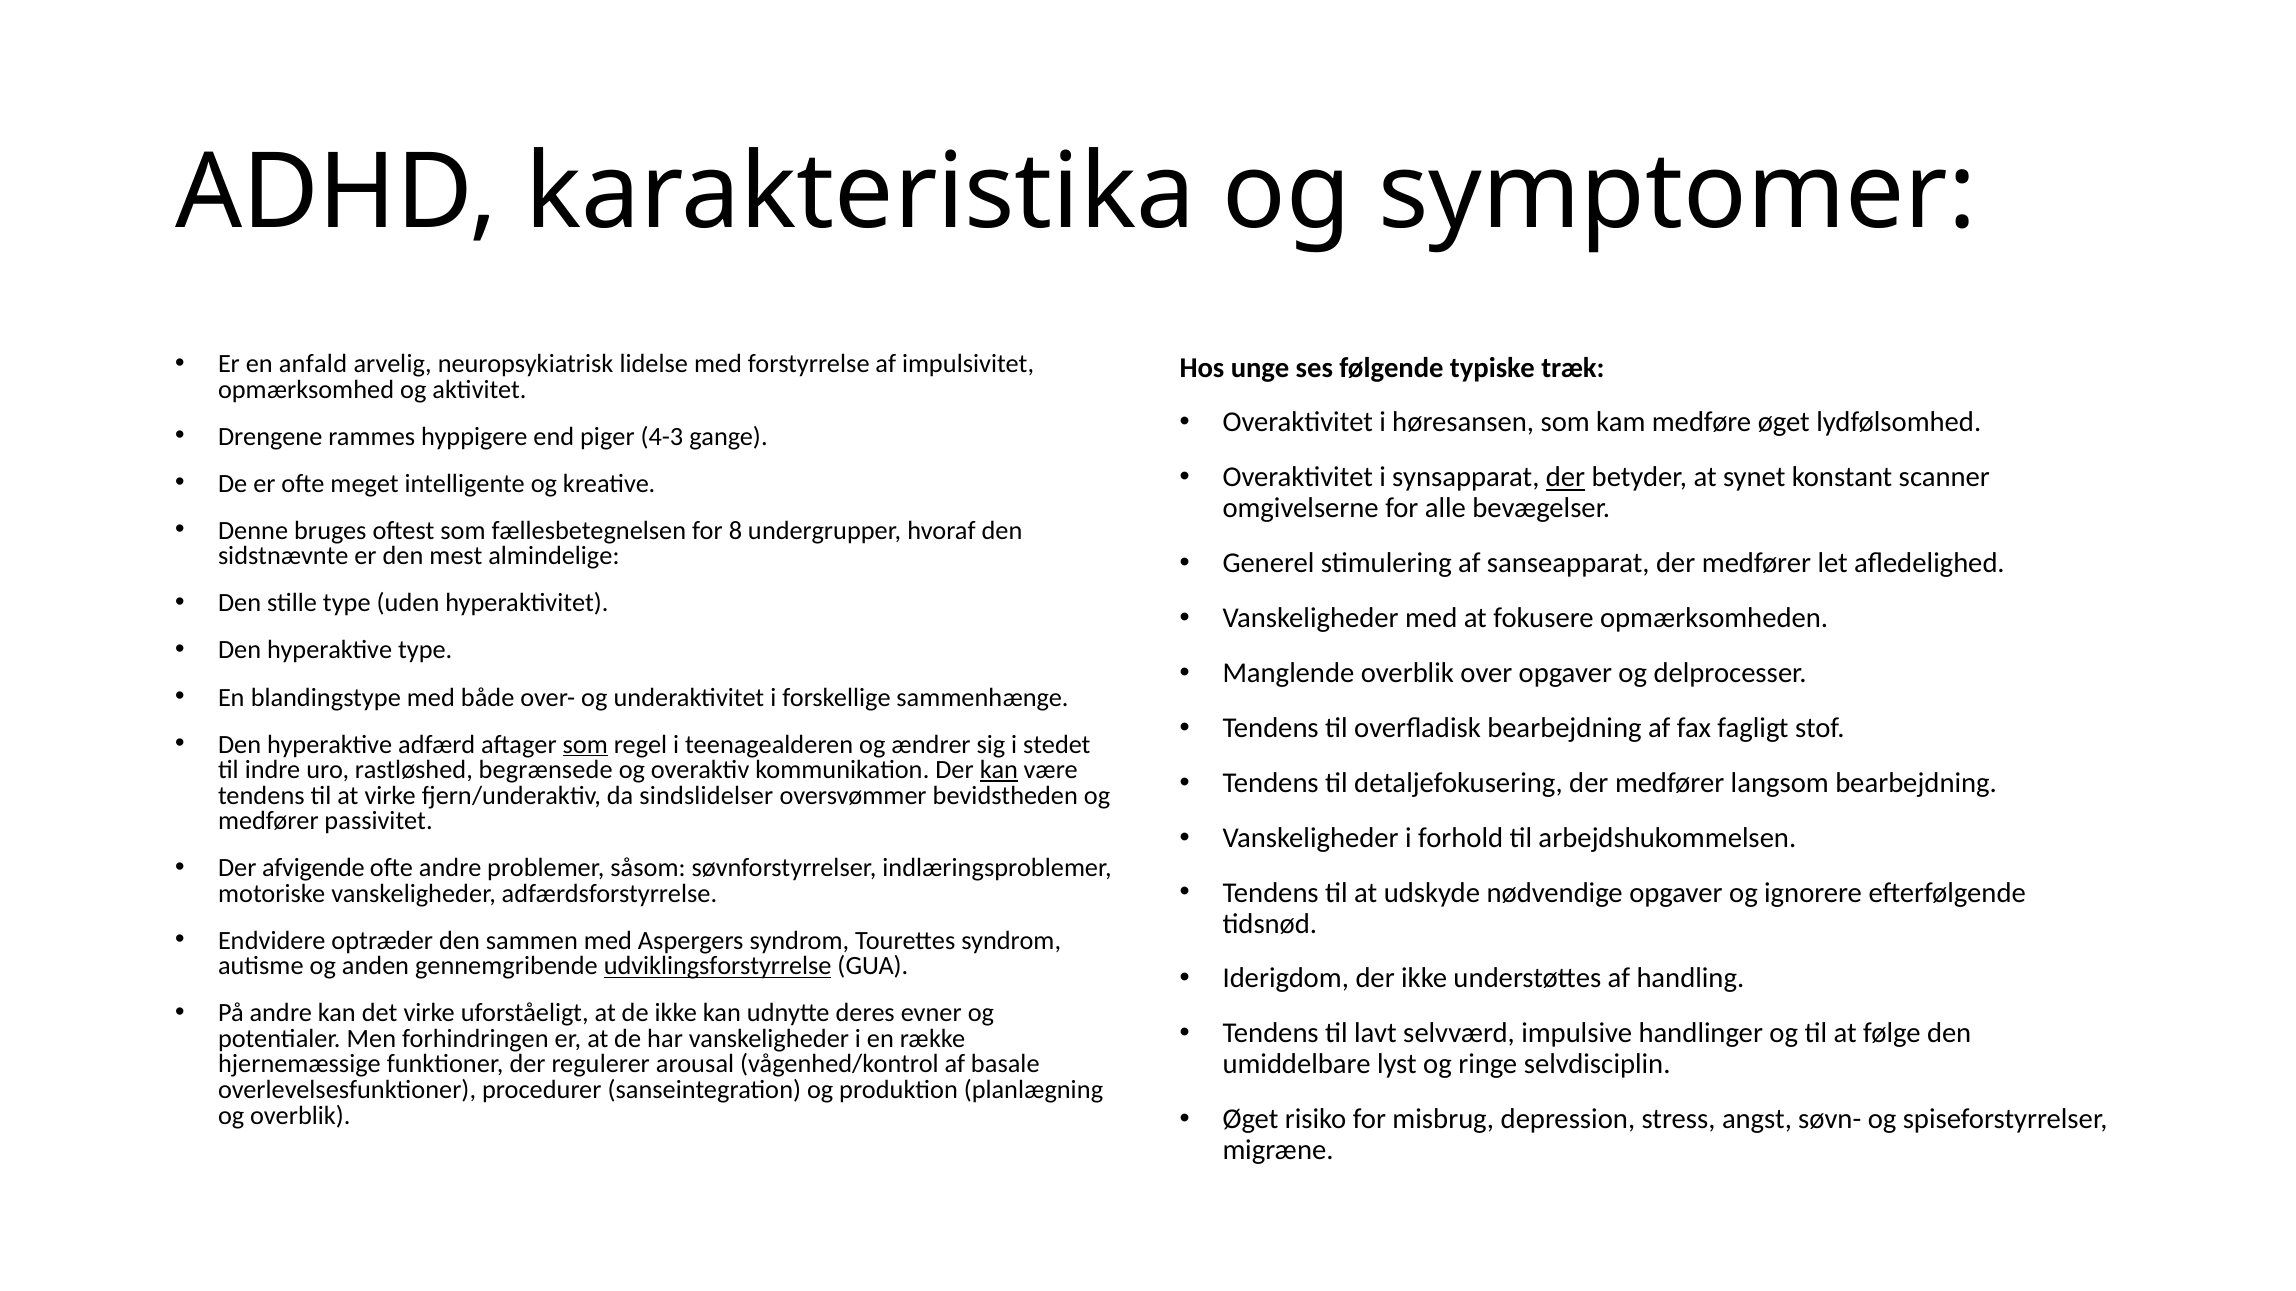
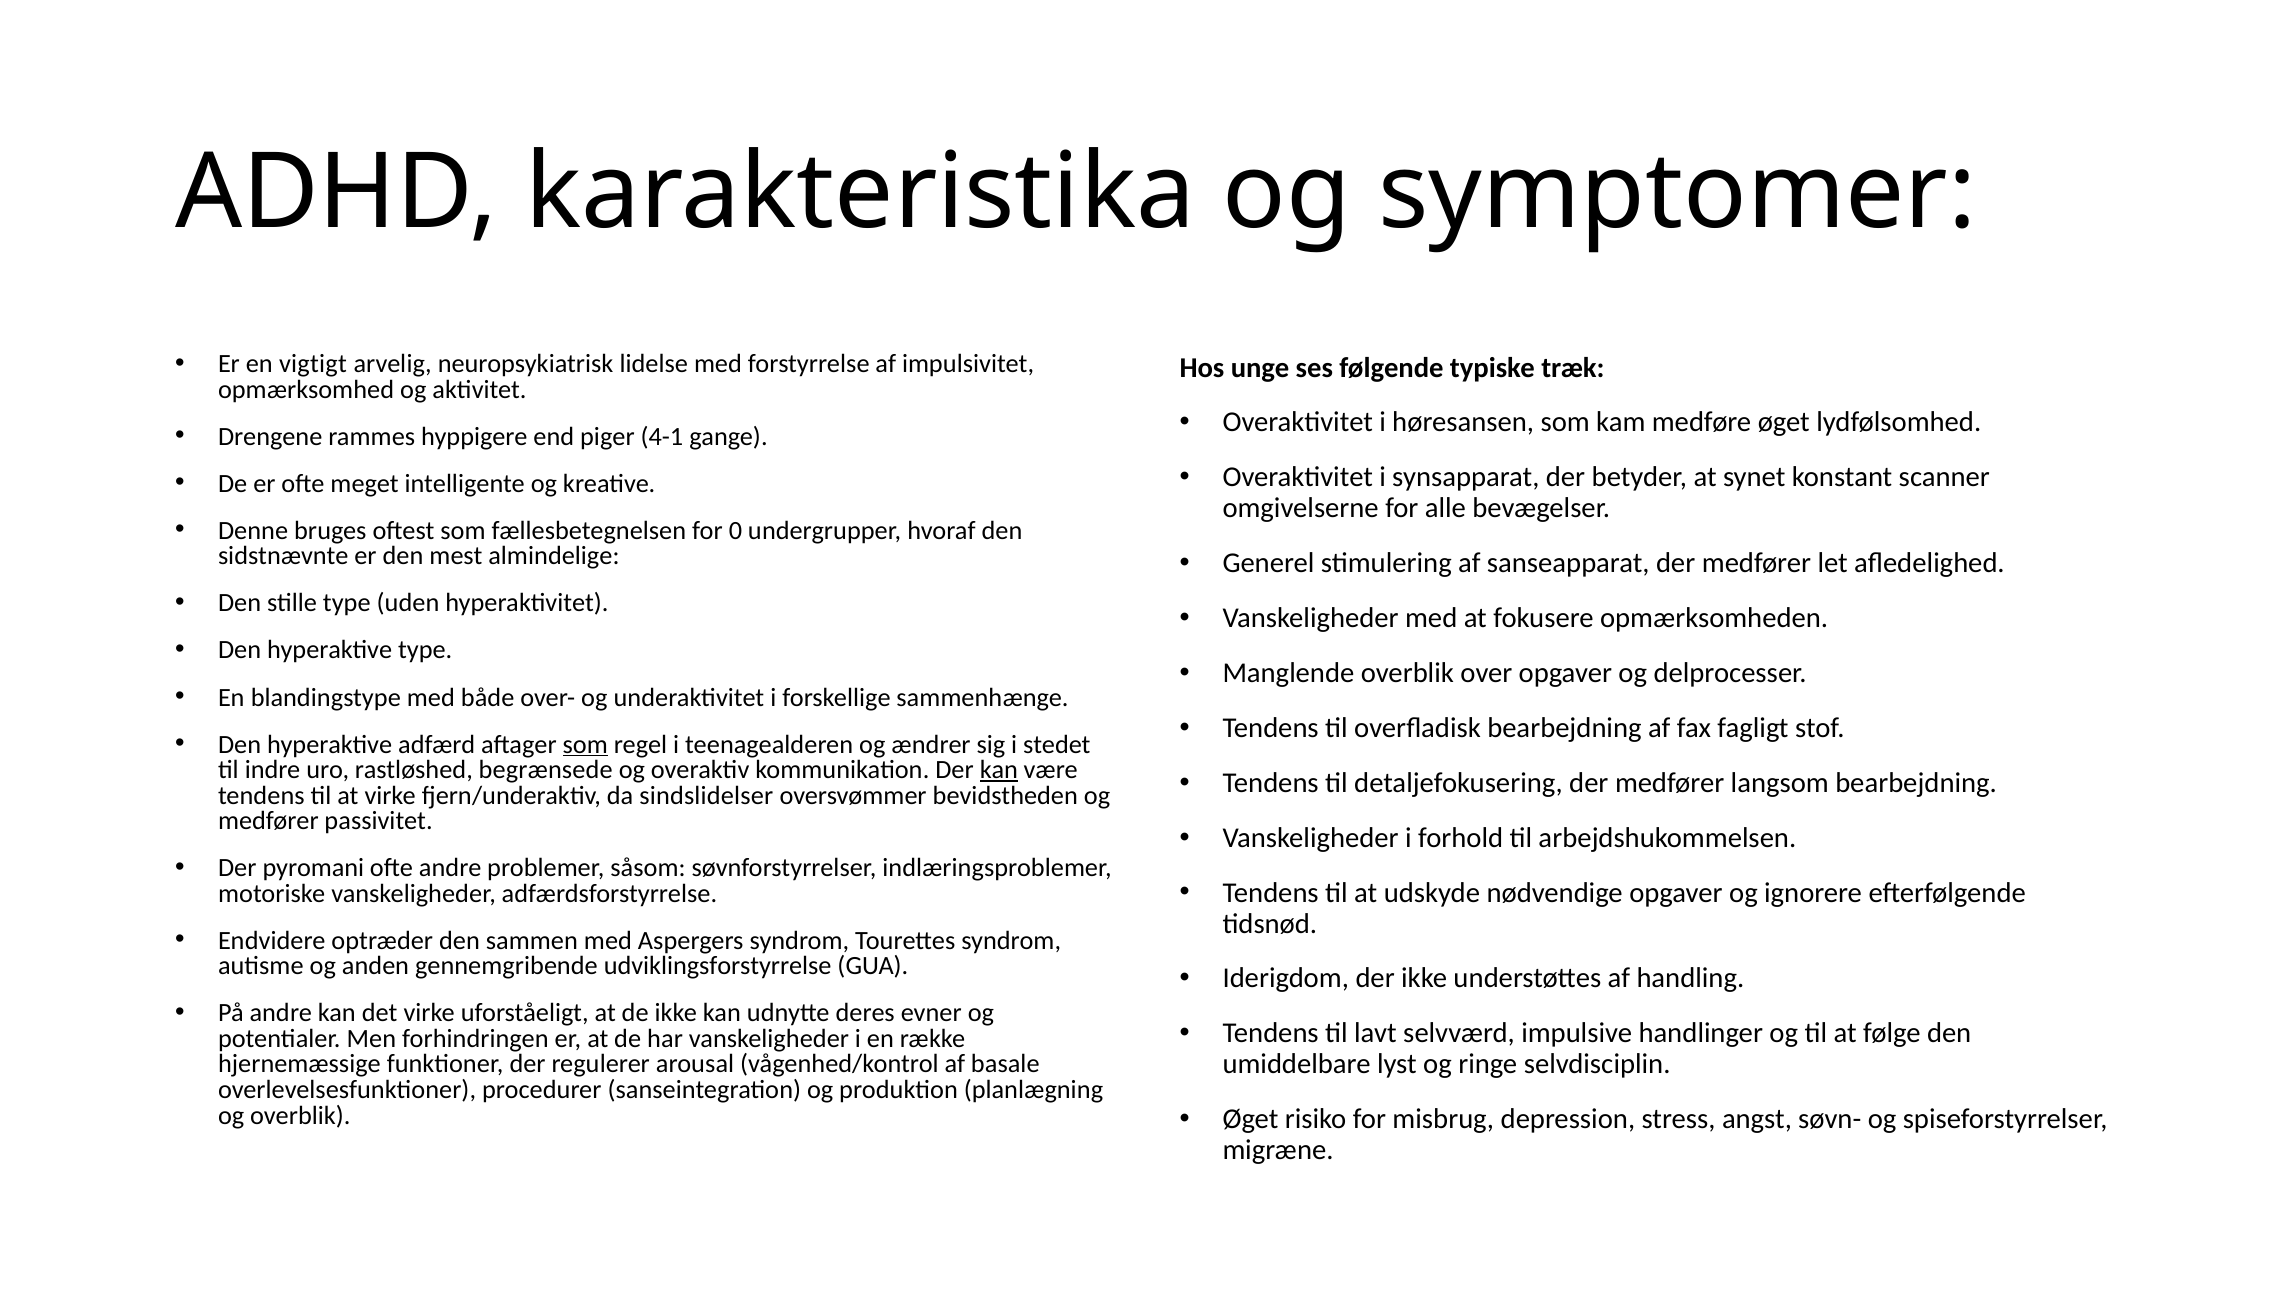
anfald: anfald -> vigtigt (313, 364)
4-3: 4-3 -> 4-1 (662, 437)
der underline: present -> none (1565, 478)
8: 8 -> 0 (735, 531)
afvigende: afvigende -> pyromani (313, 868)
udviklingsforstyrrelse underline: present -> none (718, 967)
